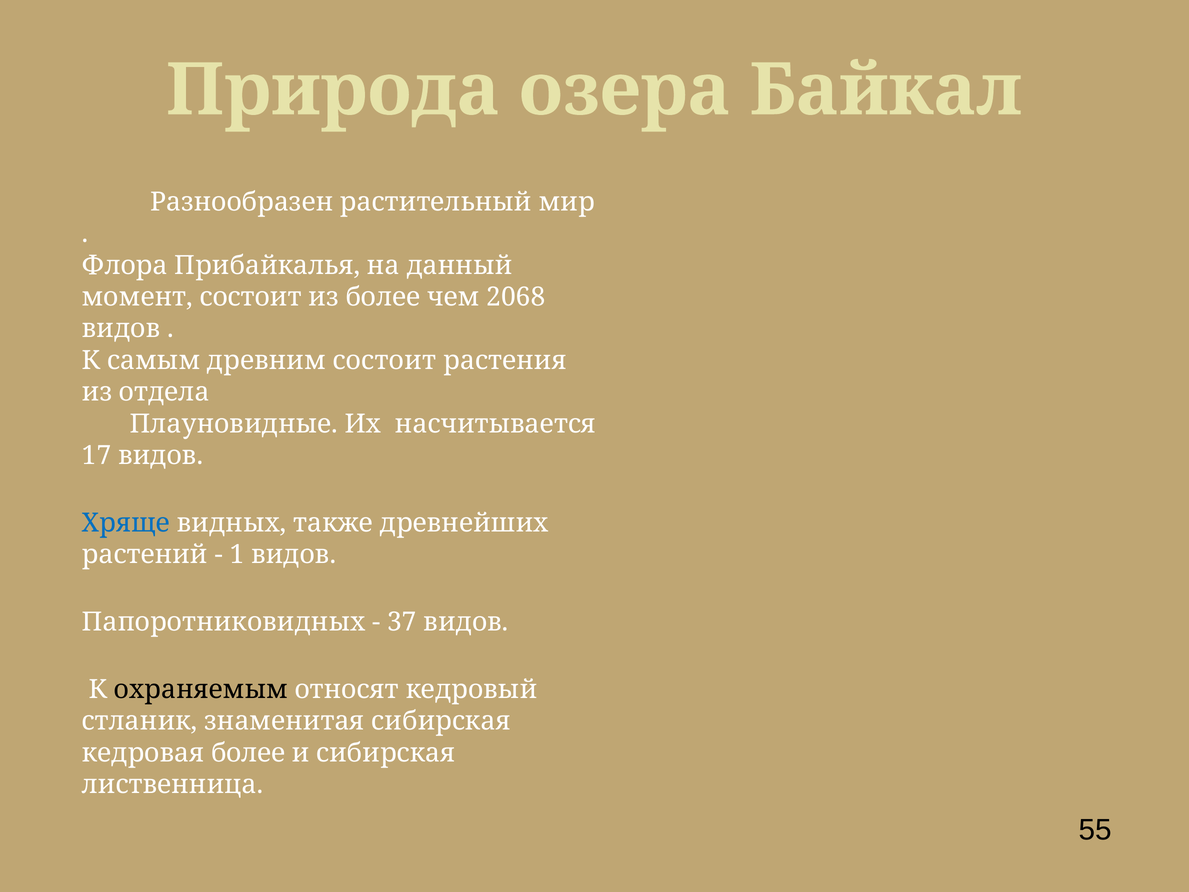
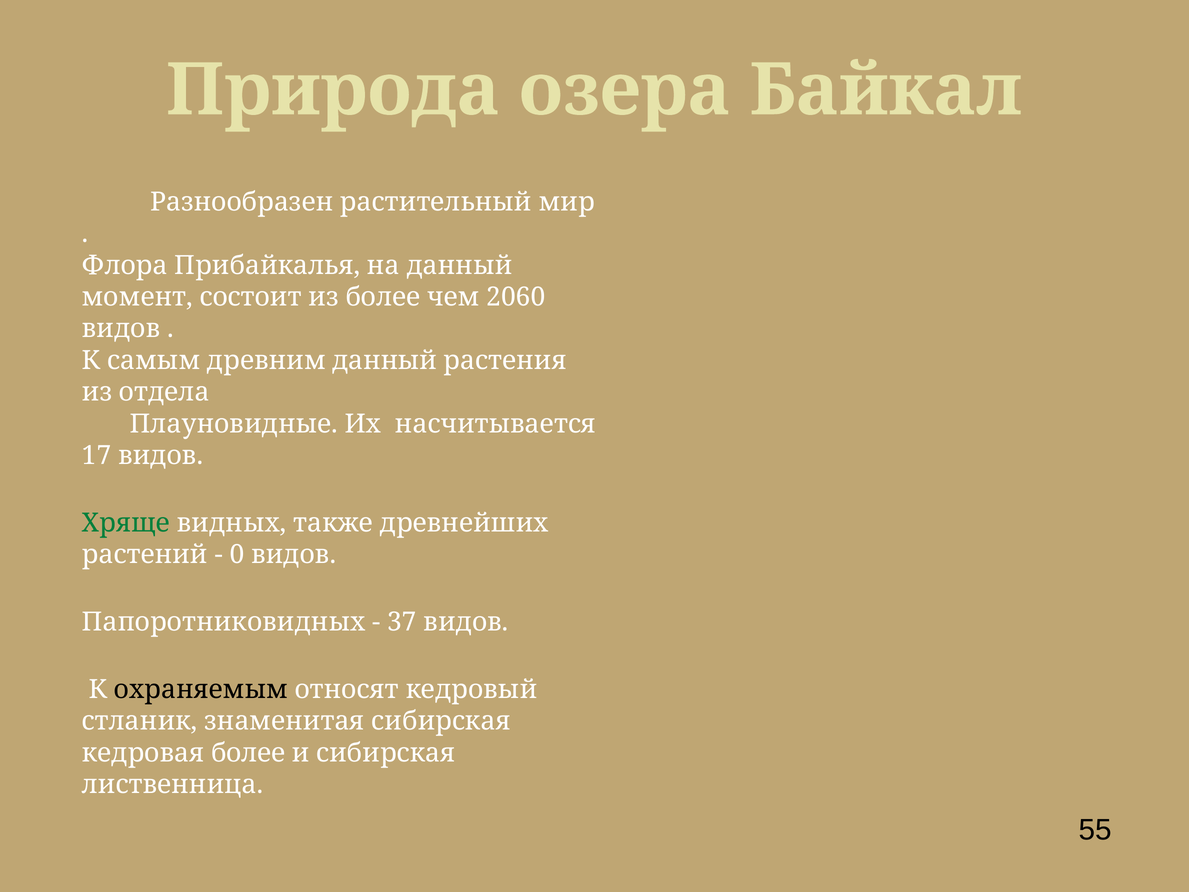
2068: 2068 -> 2060 (516, 297)
древним состоит: состоит -> данный (385, 360)
Хряще colour: blue -> green (126, 523)
1: 1 -> 0 (237, 554)
